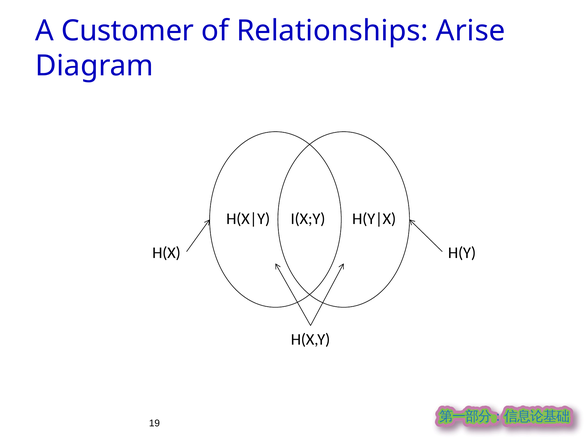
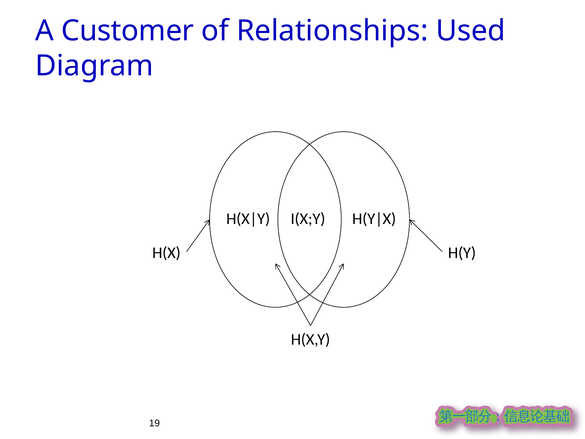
Arise: Arise -> Used (471, 31)
